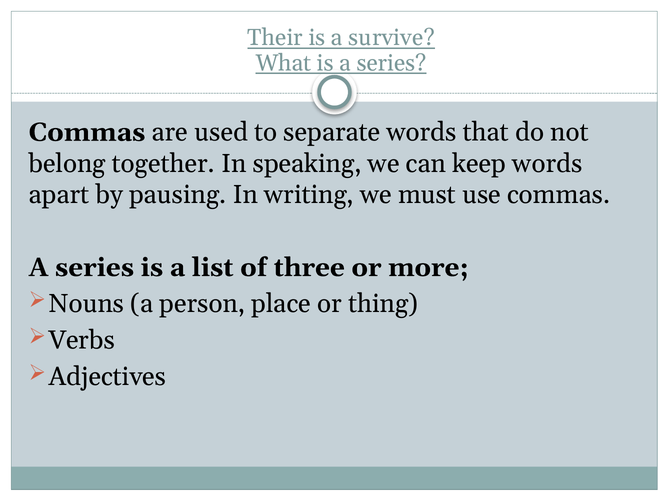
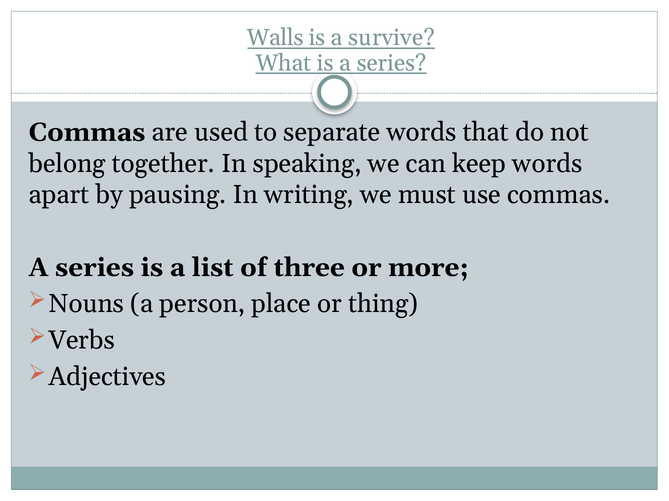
Their: Their -> Walls (275, 38)
